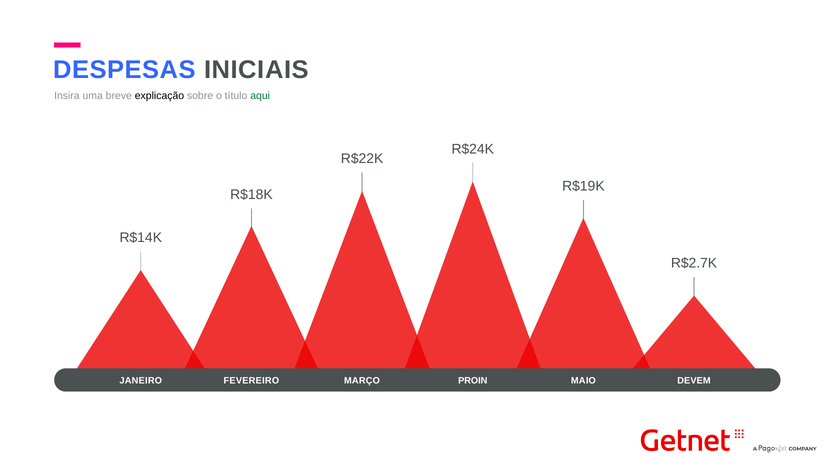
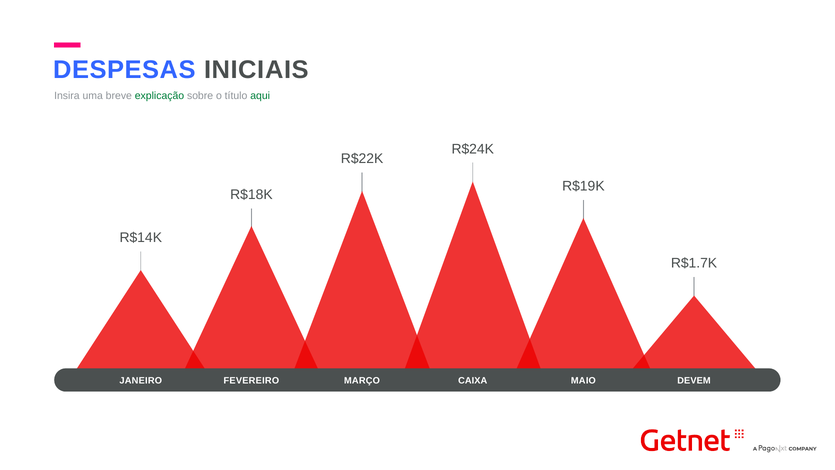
explicação colour: black -> green (159, 96)
R$2.7K: R$2.7K -> R$1.7K (694, 263)
PROIN: PROIN -> CAIXA (473, 380)
